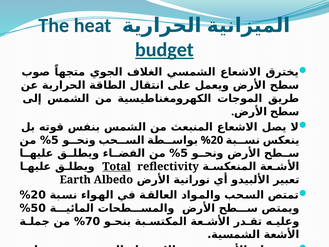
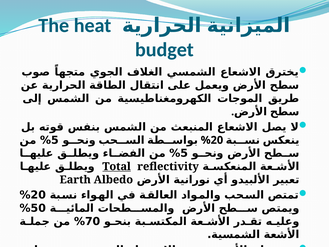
budget underline: present -> none (164, 50)
